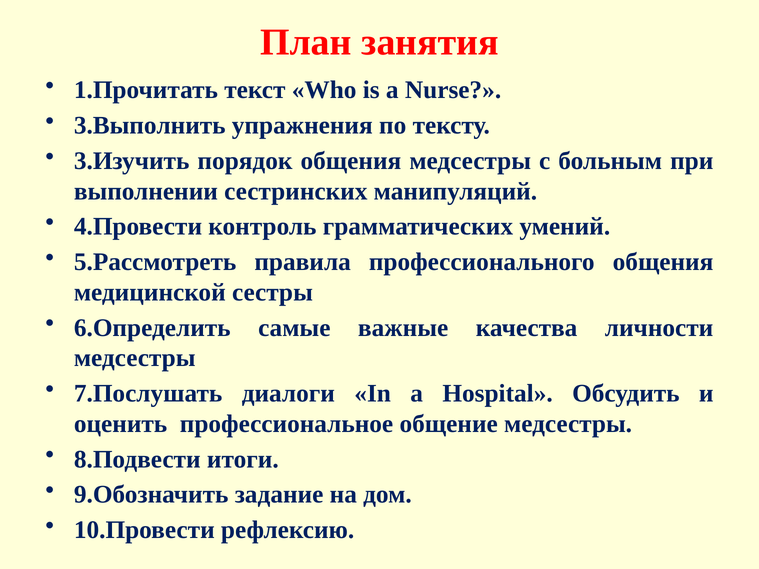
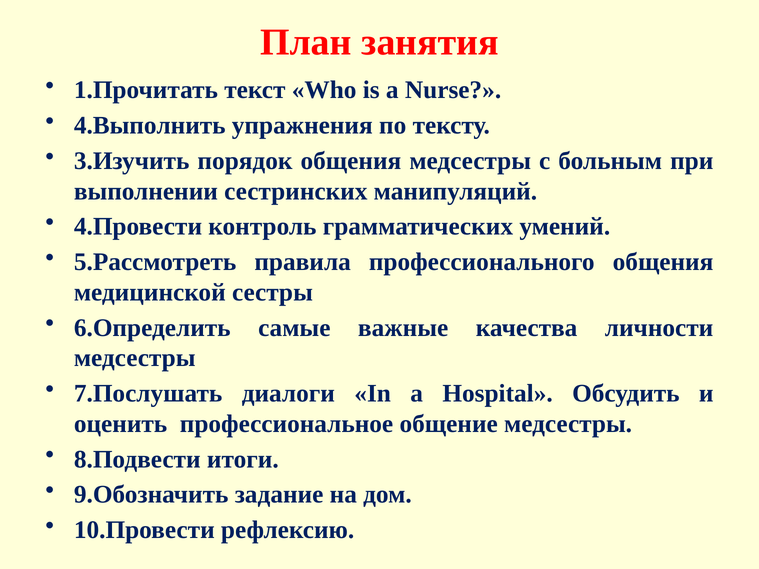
3.Выполнить: 3.Выполнить -> 4.Выполнить (150, 126)
